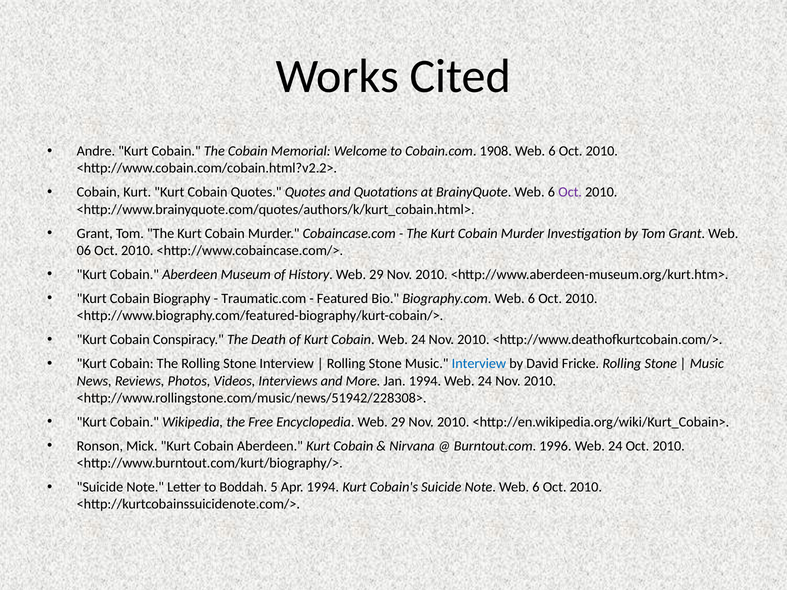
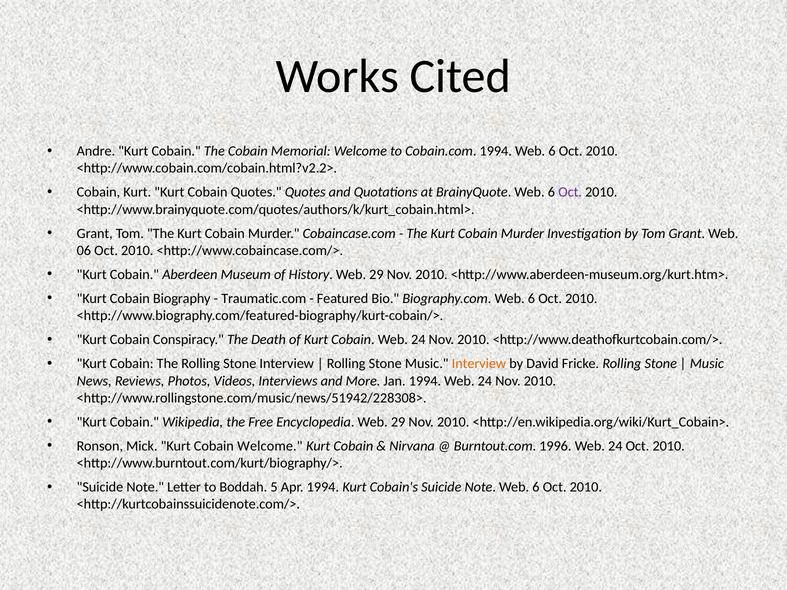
Cobain.com 1908: 1908 -> 1994 (496, 151)
Interview colour: blue -> orange (479, 364)
Mick Kurt Cobain Aberdeen: Aberdeen -> Welcome (270, 446)
